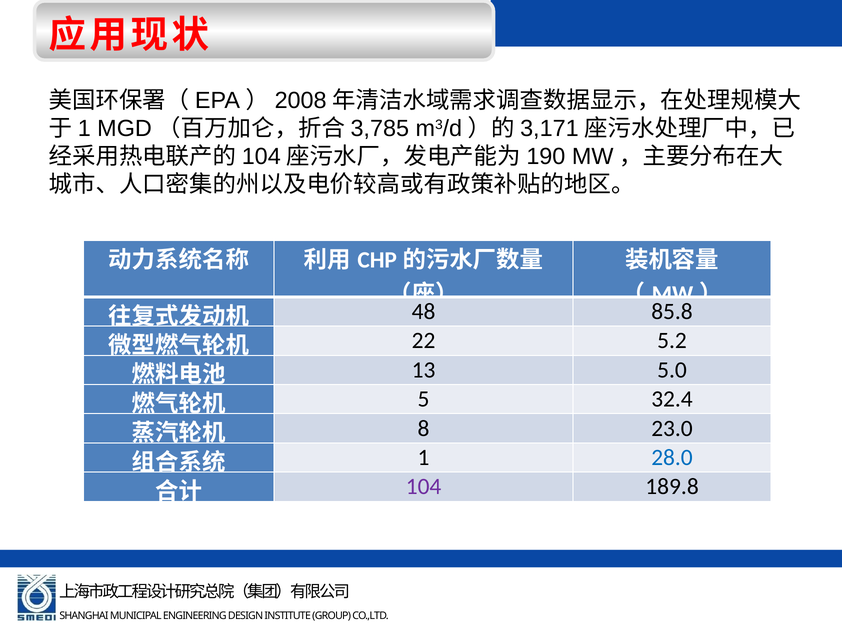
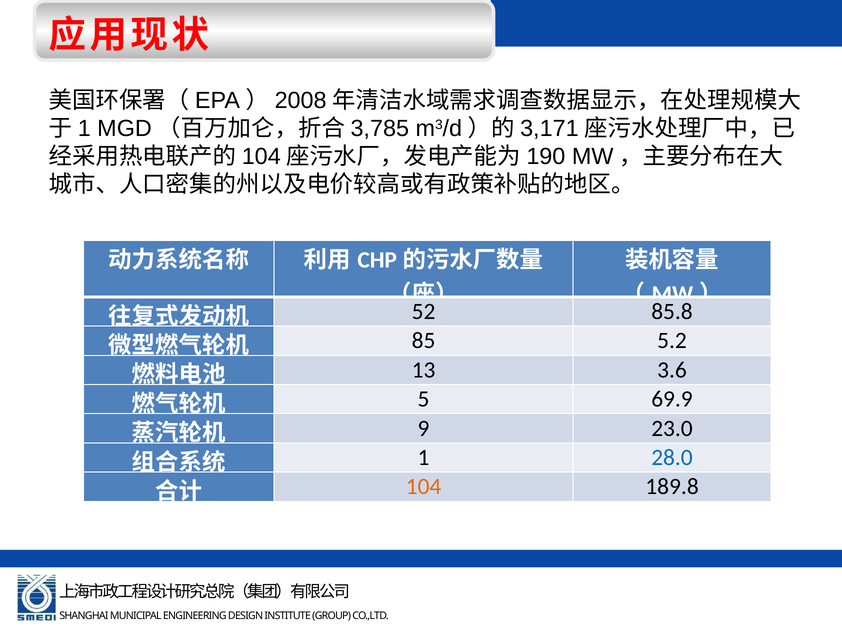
48: 48 -> 52 (424, 312)
22: 22 -> 85 (424, 341)
5.0: 5.0 -> 3.6 (672, 370)
32.4: 32.4 -> 69.9 (672, 399)
8: 8 -> 9 (424, 429)
104 colour: purple -> orange (424, 487)
